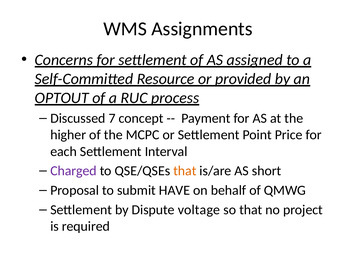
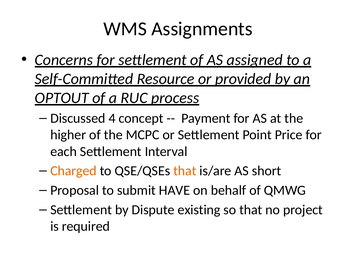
7: 7 -> 4 (112, 118)
Charged colour: purple -> orange (73, 171)
voltage: voltage -> existing (199, 210)
